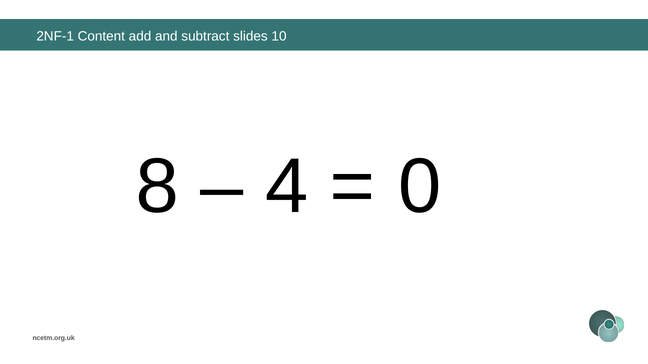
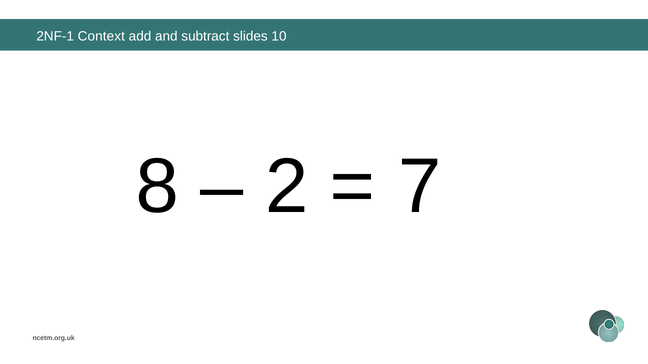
Content: Content -> Context (101, 36)
4: 4 -> 2 (287, 187)
0: 0 -> 7 (420, 187)
